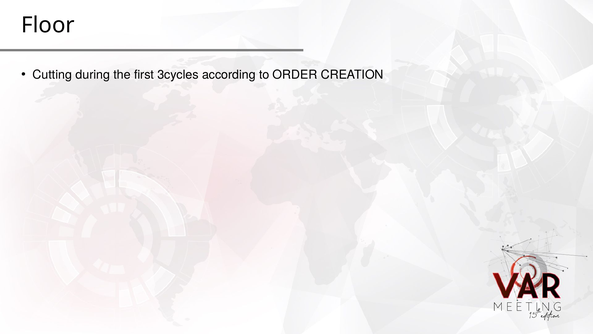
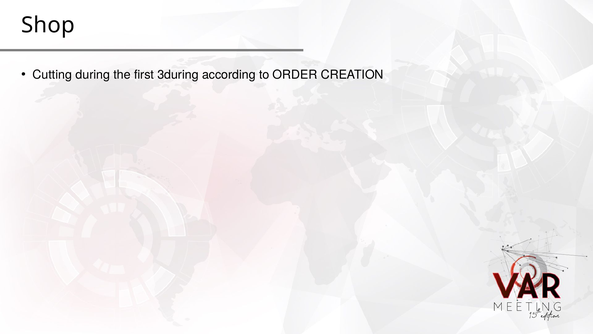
Floor: Floor -> Shop (48, 25)
3cycles: 3cycles -> 3during (178, 75)
